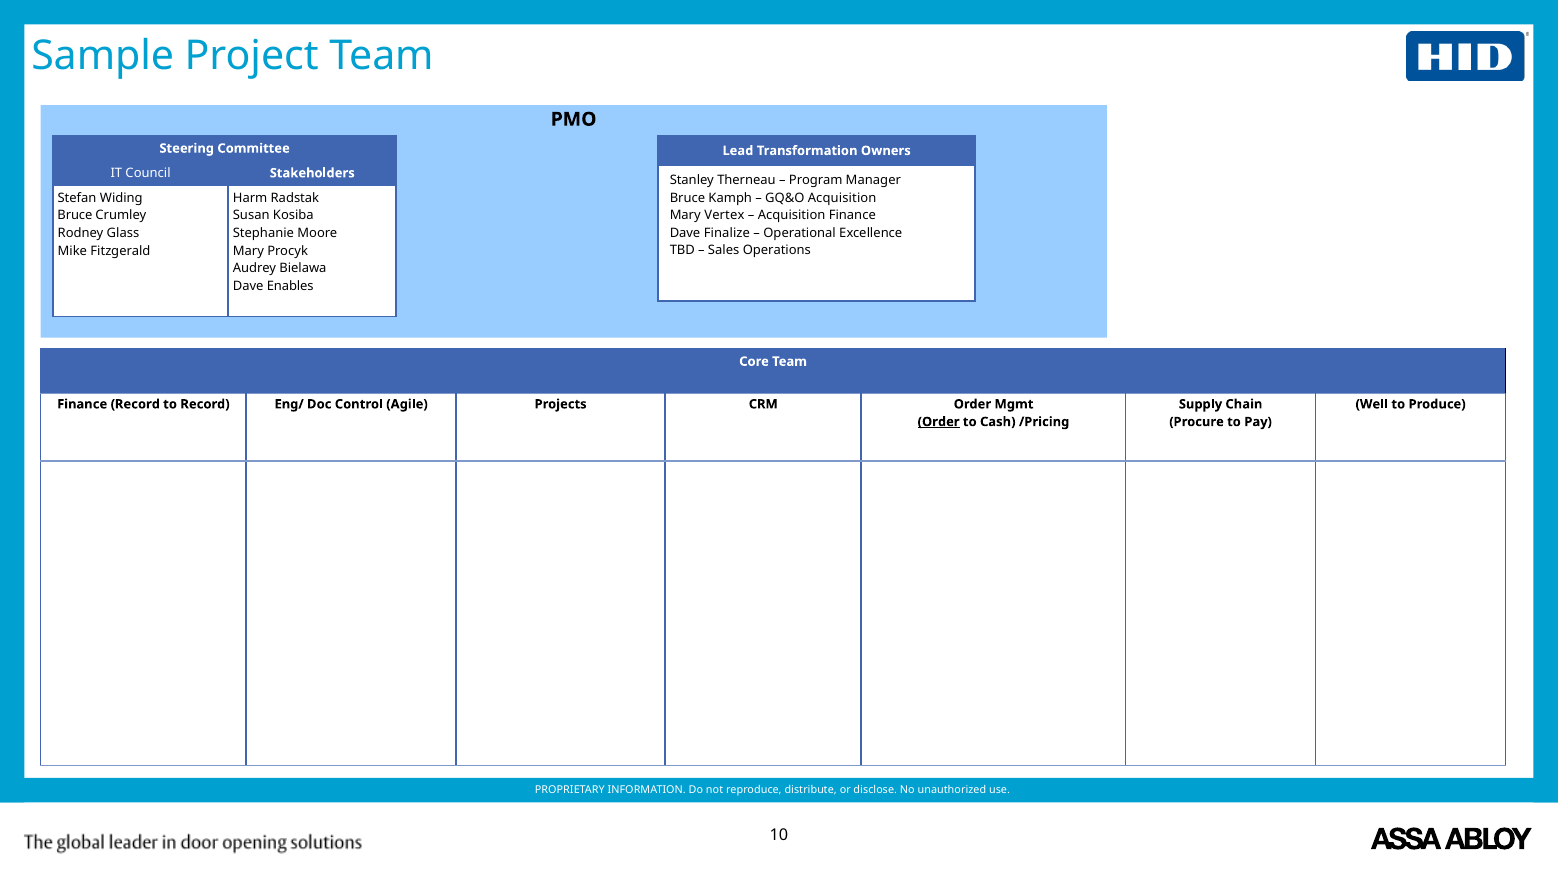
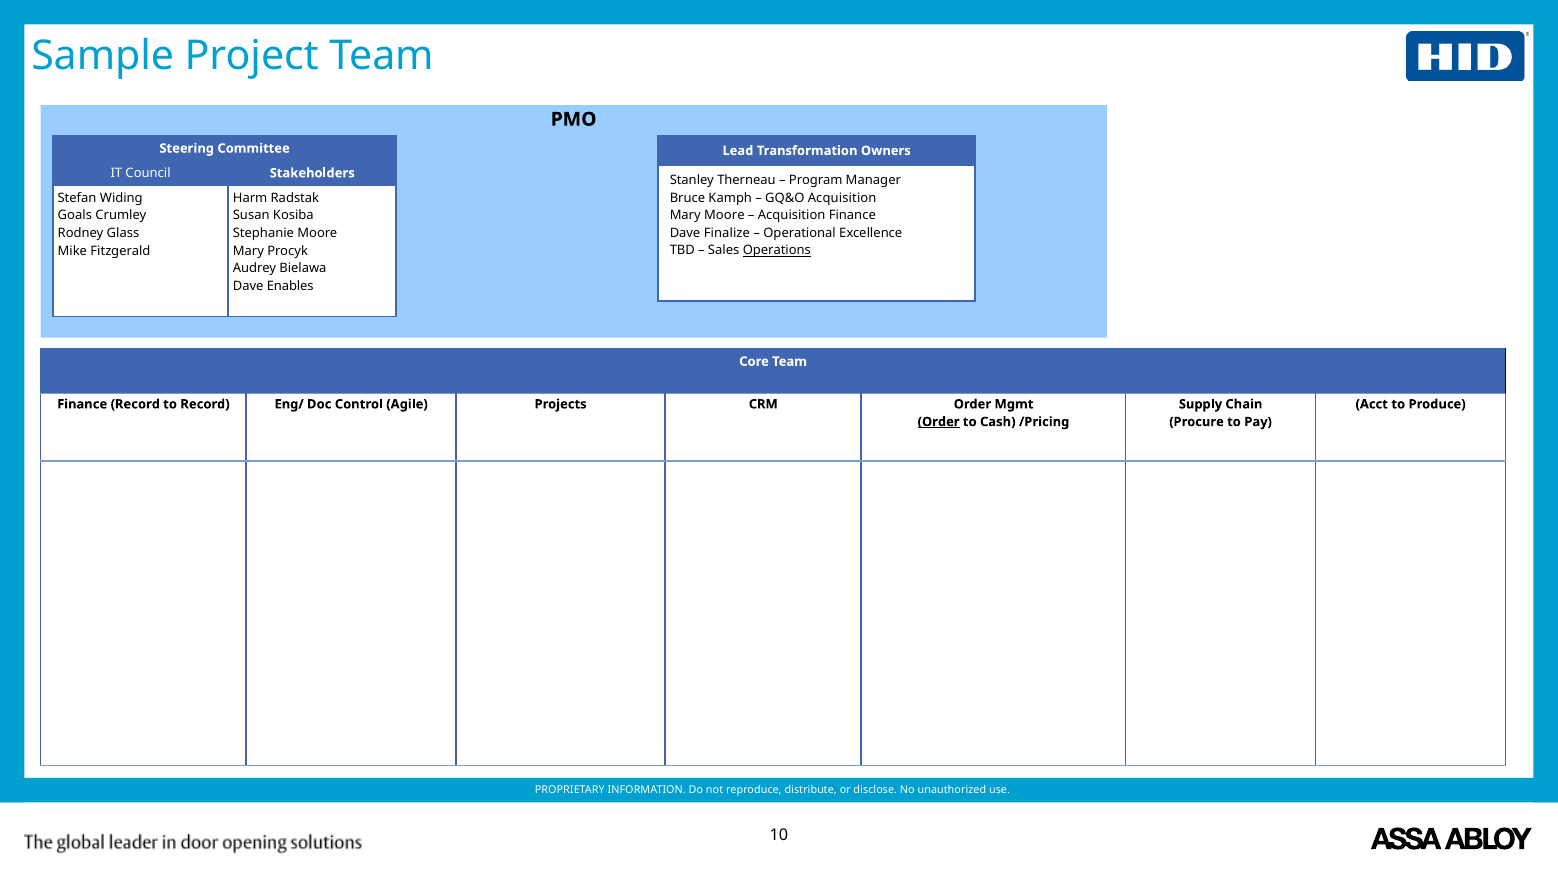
Mary Vertex: Vertex -> Moore (724, 215)
Bruce: Bruce -> Goals (75, 216)
Operations underline: none -> present (777, 251)
Well: Well -> Acct (1372, 404)
